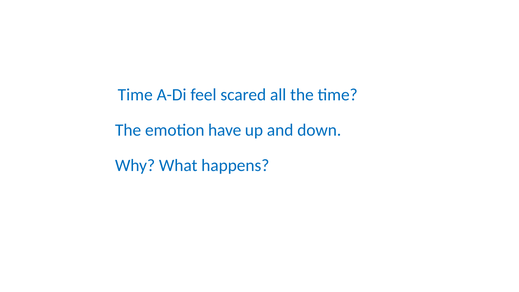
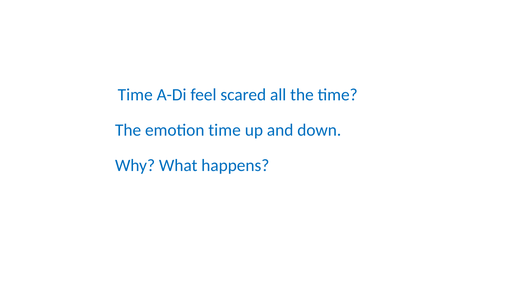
emotion have: have -> time (225, 130)
